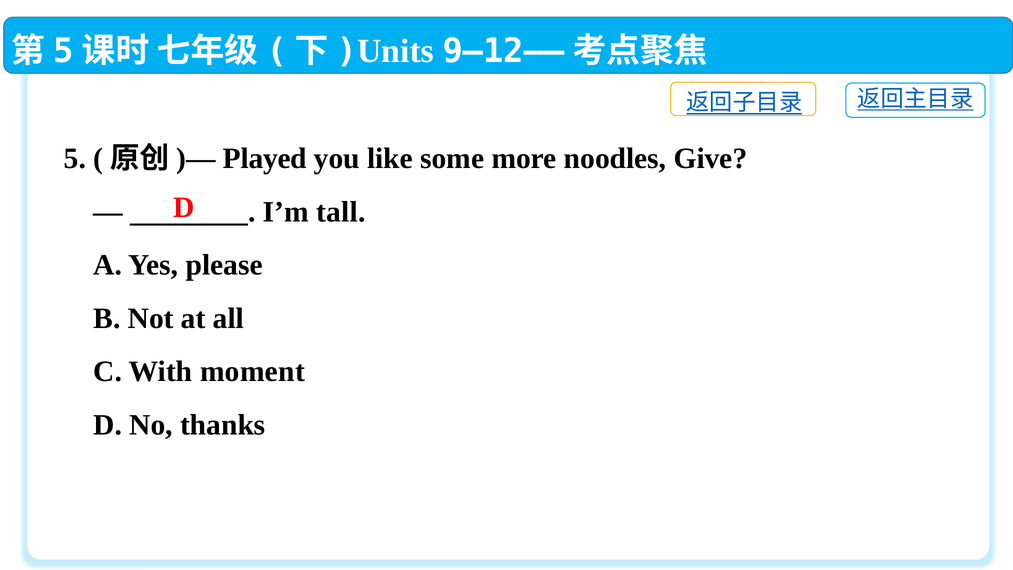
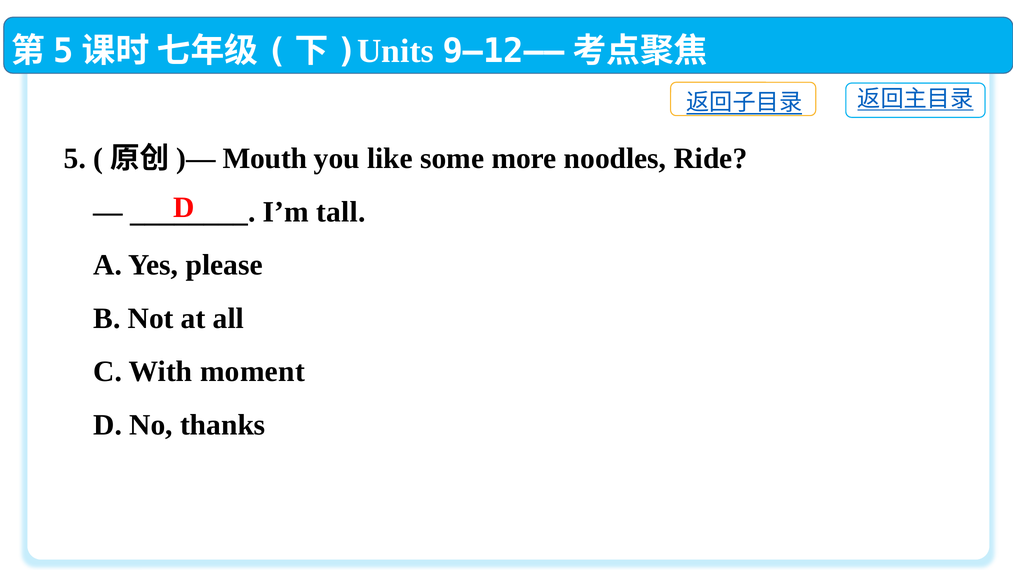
Played: Played -> Mouth (265, 159)
Give: Give -> Ride (710, 159)
